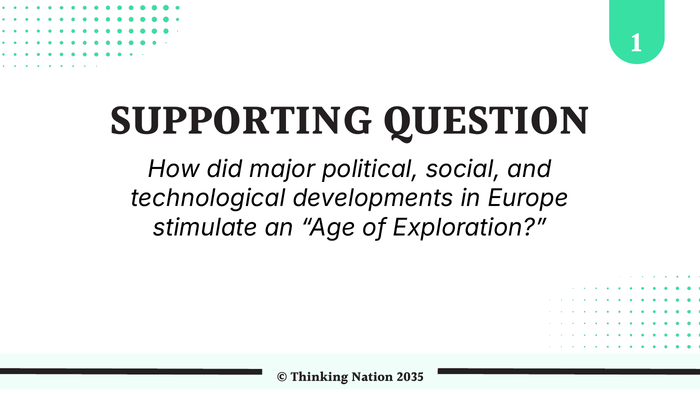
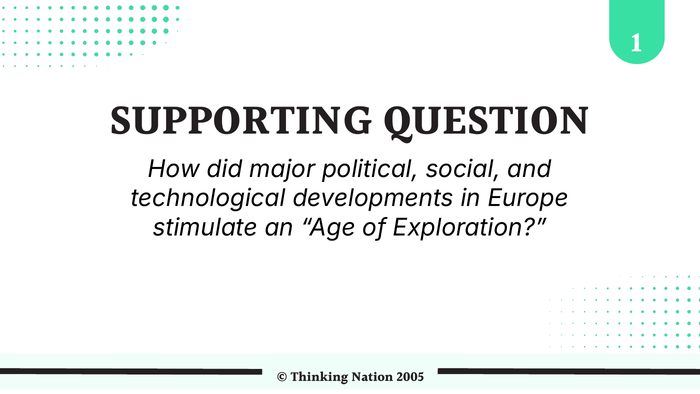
2035: 2035 -> 2005 (410, 377)
